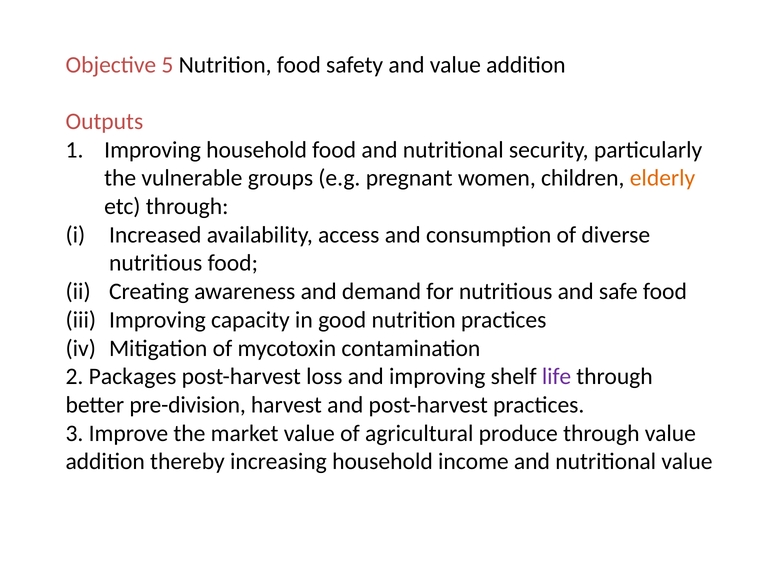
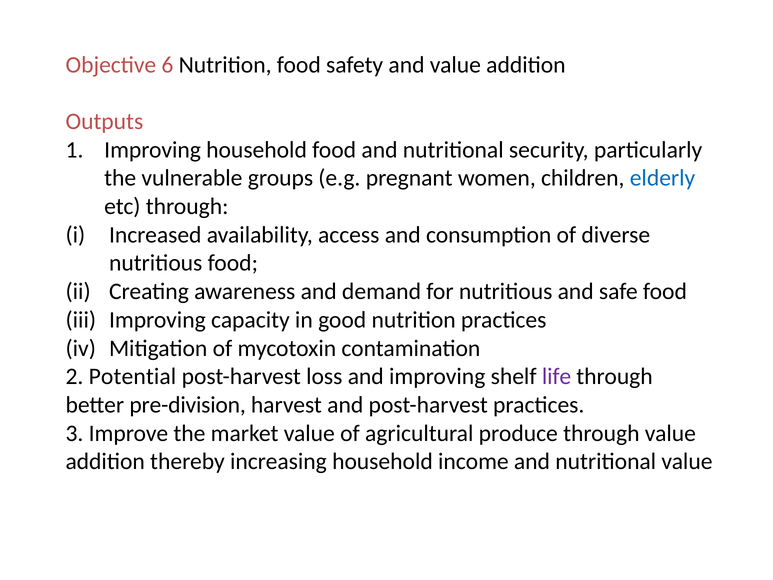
5: 5 -> 6 (167, 65)
elderly colour: orange -> blue (663, 178)
Packages: Packages -> Potential (132, 376)
